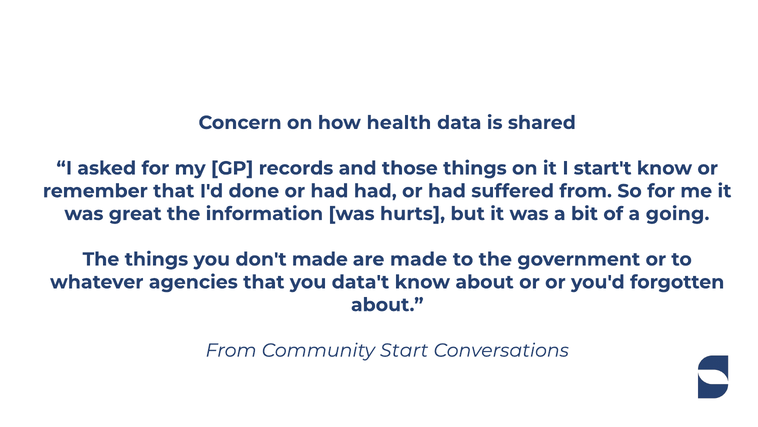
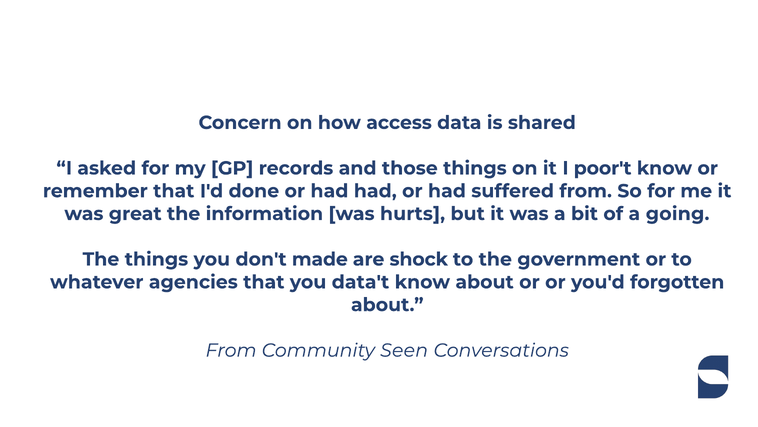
health: health -> access (399, 123)
start't: start't -> poor't (603, 168)
are made: made -> shock (419, 259)
Start: Start -> Seen (404, 350)
